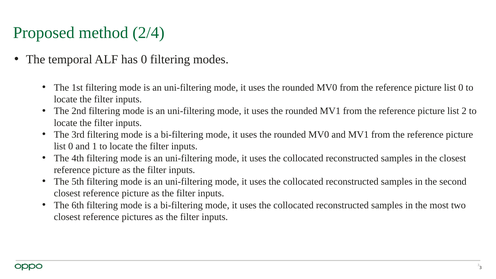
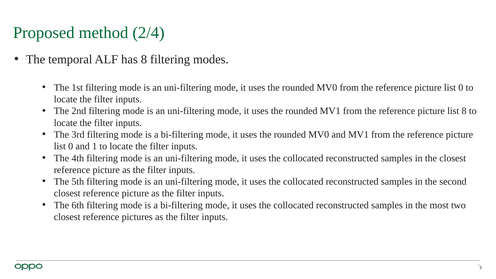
has 0: 0 -> 8 (144, 60)
list 2: 2 -> 8 (464, 111)
